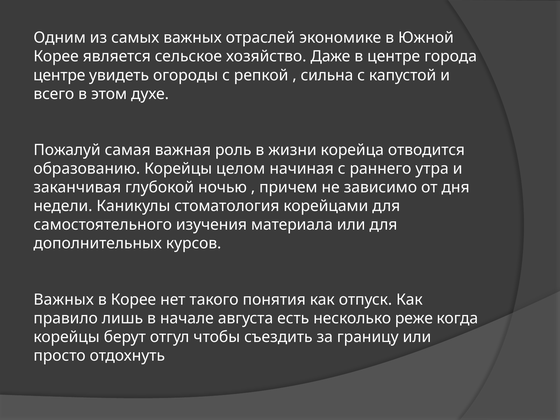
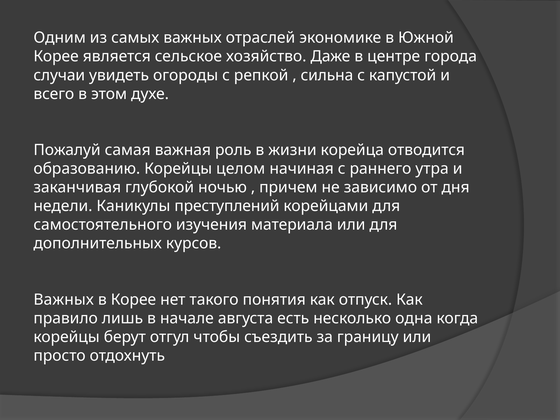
центре: центре -> случаи (59, 75)
стоматология: стоматология -> преступлений (227, 206)
реже: реже -> одна (414, 318)
